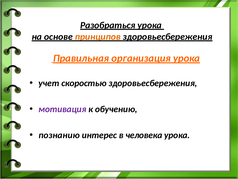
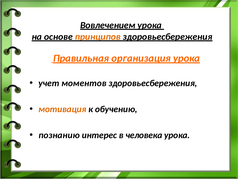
Разобраться: Разобраться -> Вовлечением (108, 25)
скоростью: скоростью -> моментов (84, 83)
мотивация colour: purple -> orange (62, 109)
